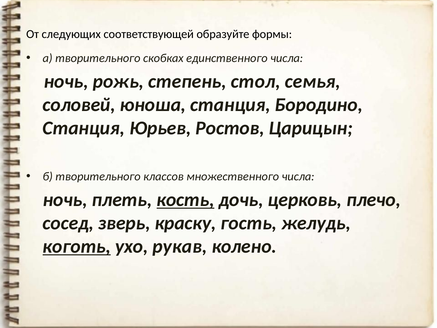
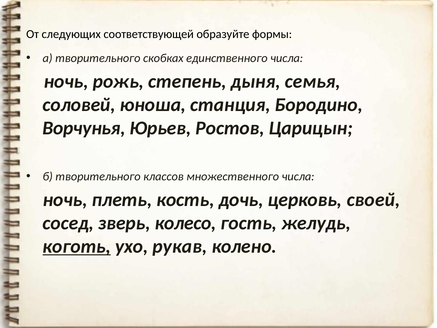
стол: стол -> дыня (256, 81)
Станция: Станция -> Ворчунья (84, 128)
кость underline: present -> none (185, 200)
плечо: плечо -> своей (373, 200)
краску: краску -> колесо (185, 223)
